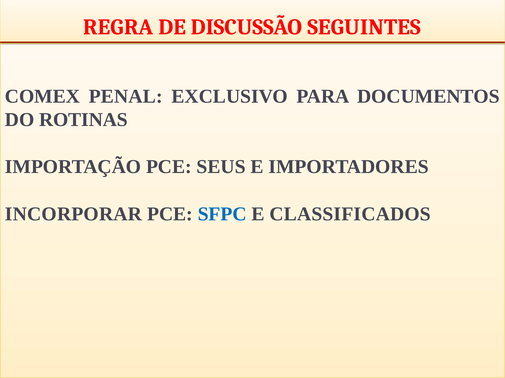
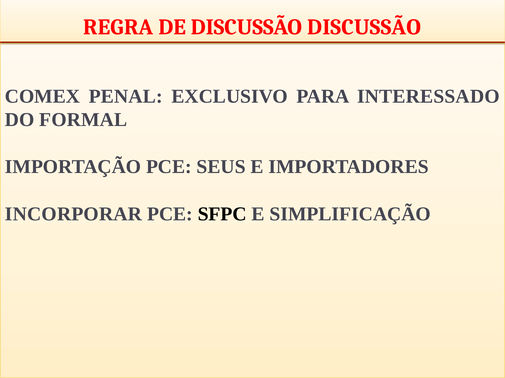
DISCUSSÃO SEGUINTES: SEGUINTES -> DISCUSSÃO (364, 27)
DOCUMENTOS: DOCUMENTOS -> INTERESSADO (428, 96)
ROTINAS: ROTINAS -> FORMAL (83, 120)
SFPC colour: blue -> black (222, 214)
CLASSIFICADOS: CLASSIFICADOS -> SIMPLIFICAÇÃO (350, 214)
